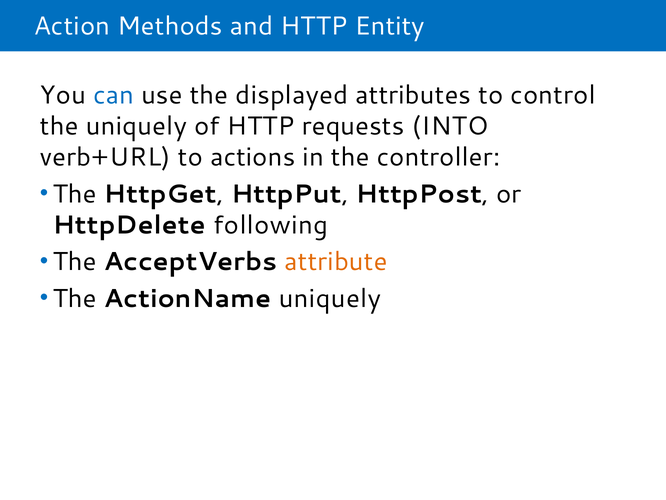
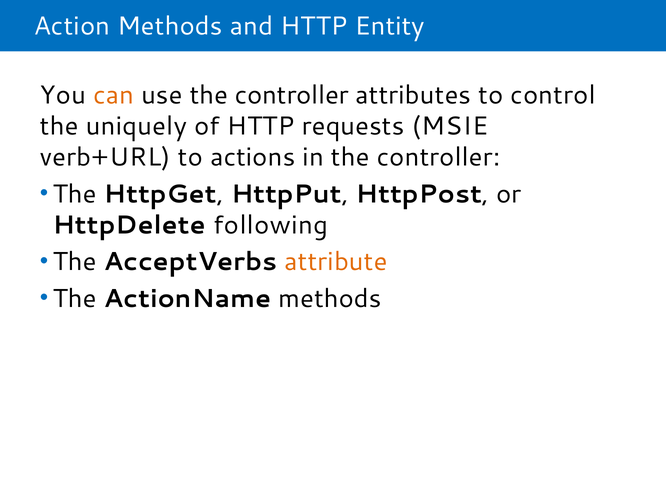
can colour: blue -> orange (114, 95)
use the displayed: displayed -> controller (292, 95)
INTO: INTO -> MSIE (450, 126)
ActionName uniquely: uniquely -> methods (330, 298)
